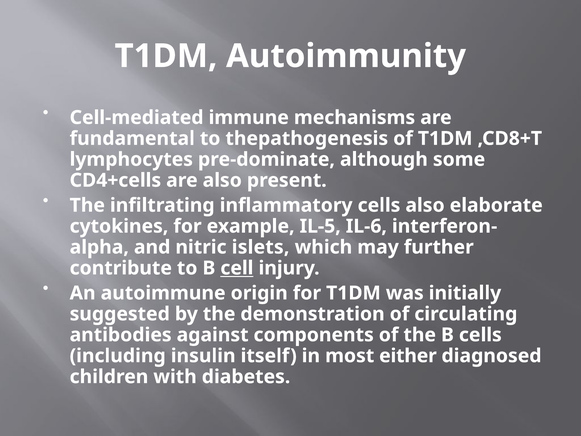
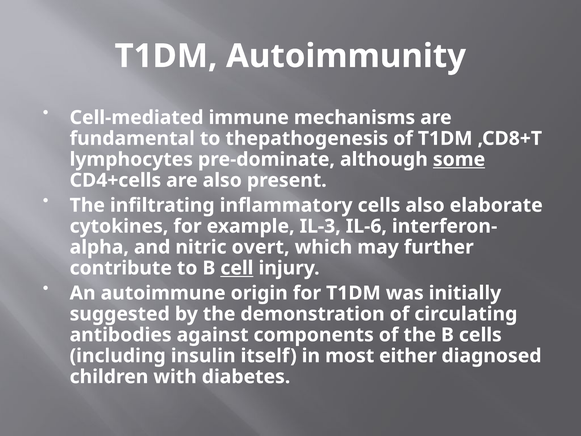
some underline: none -> present (459, 159)
IL-5: IL-5 -> IL-3 (320, 226)
islets: islets -> overt (261, 247)
